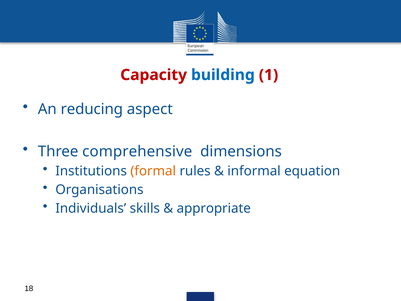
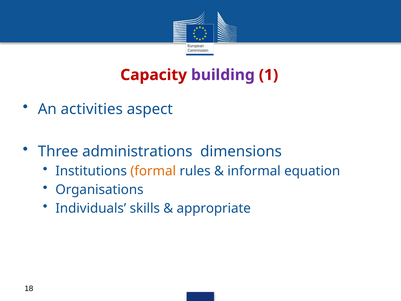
building colour: blue -> purple (223, 75)
reducing: reducing -> activities (92, 109)
comprehensive: comprehensive -> administrations (137, 151)
